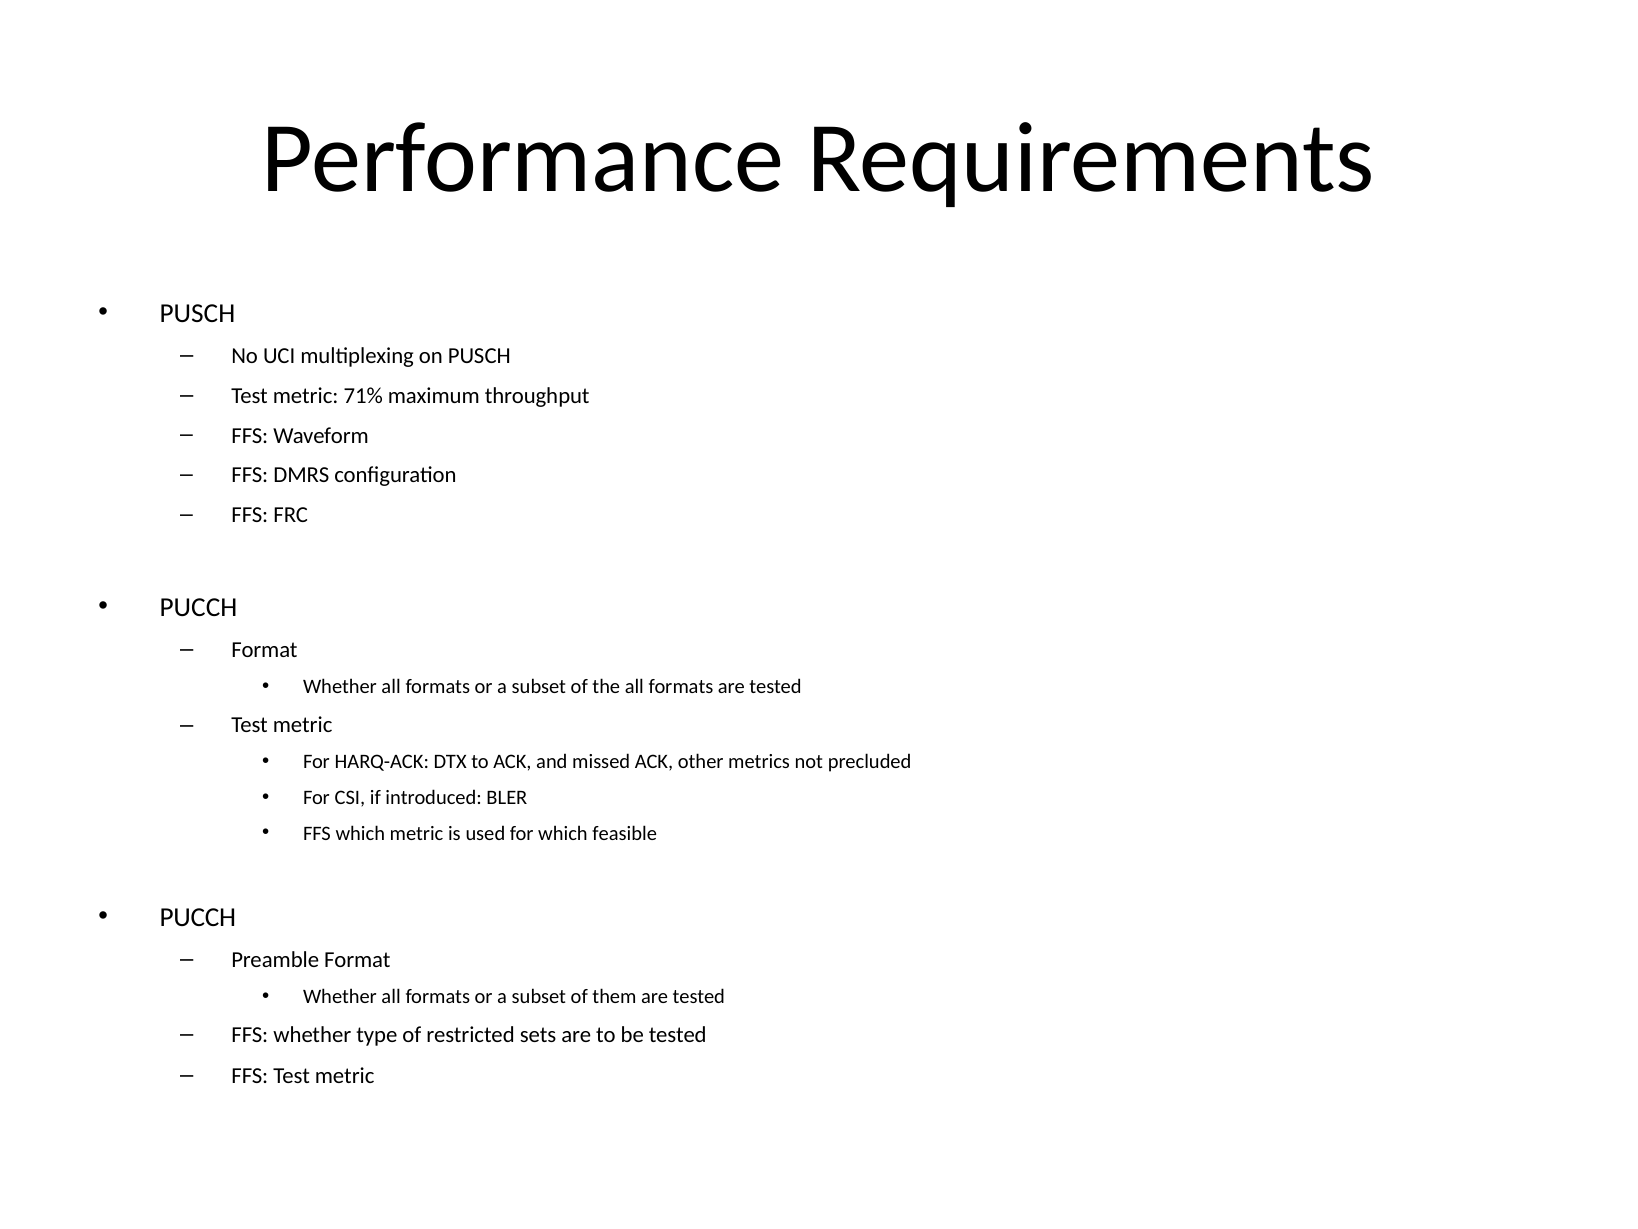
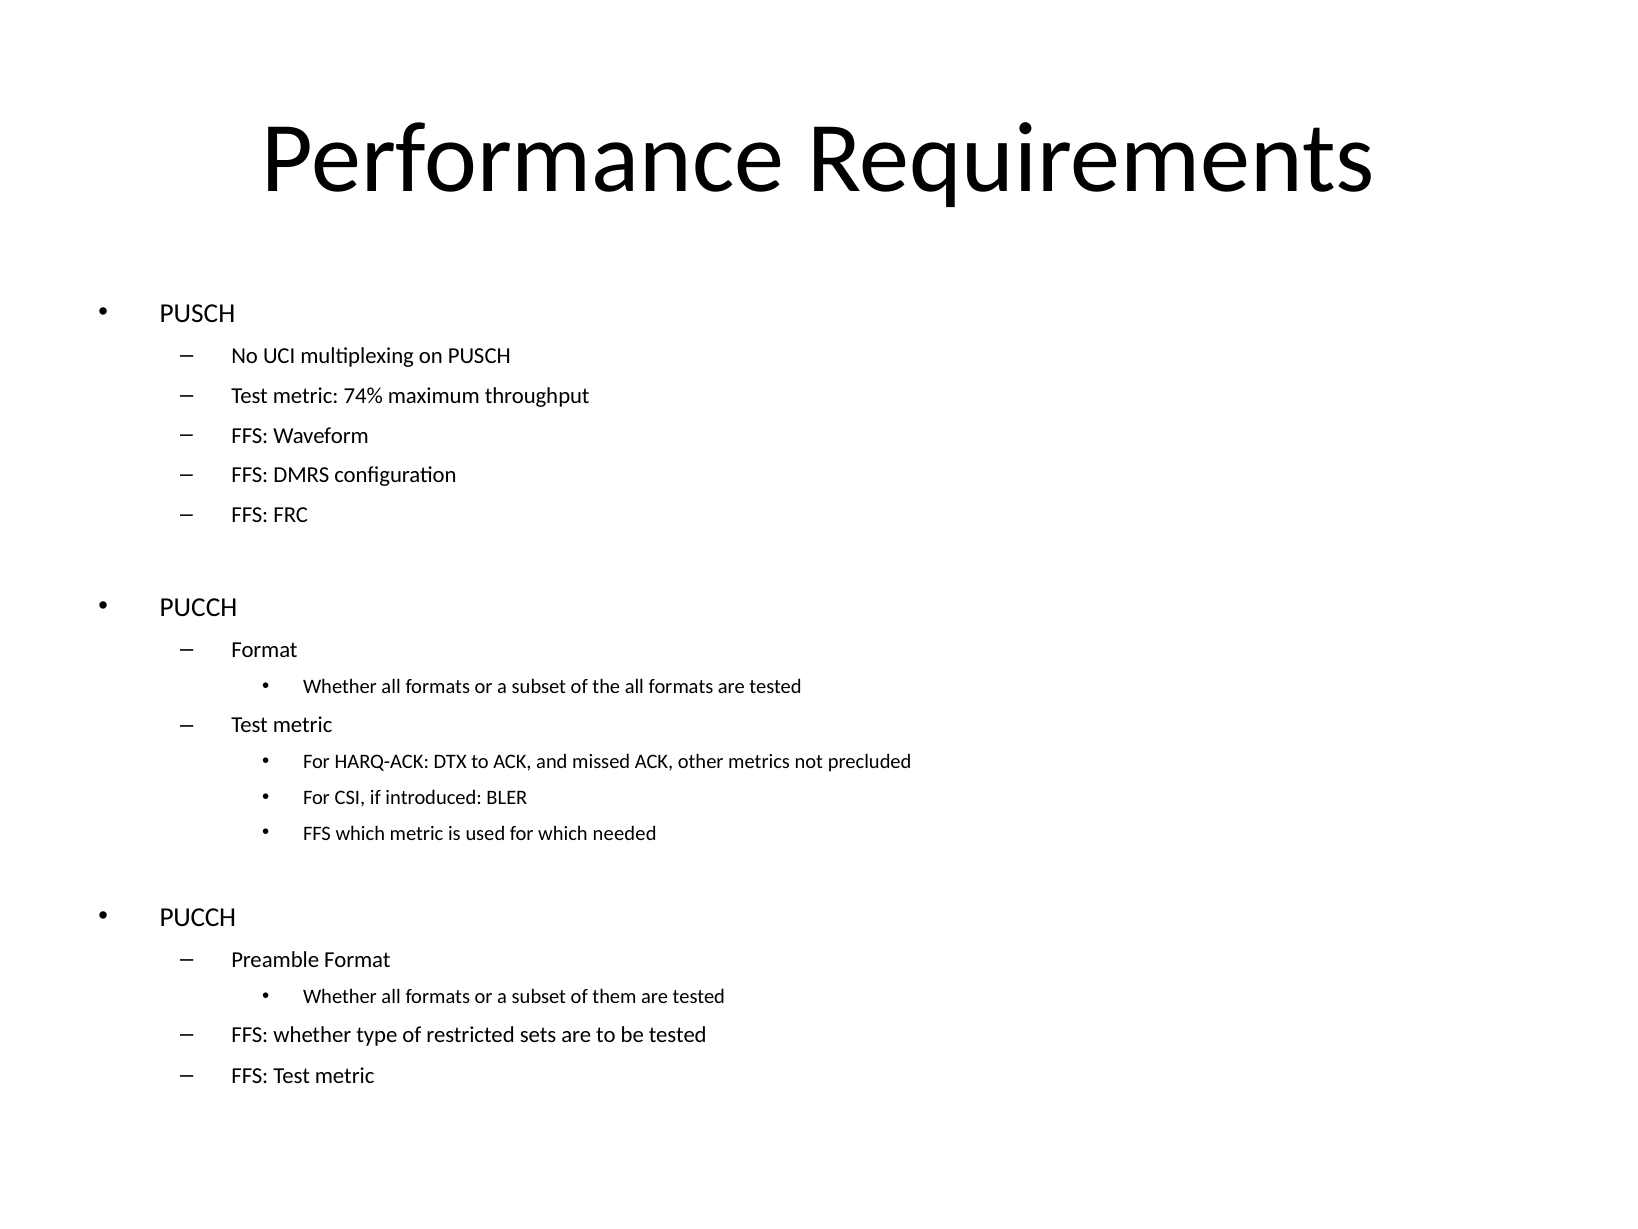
71%: 71% -> 74% (363, 396)
feasible: feasible -> needed (625, 833)
